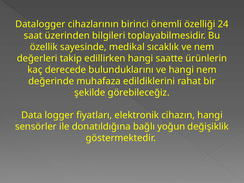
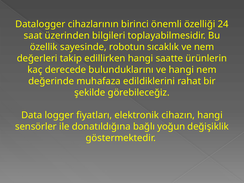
medikal: medikal -> robotun (127, 47)
